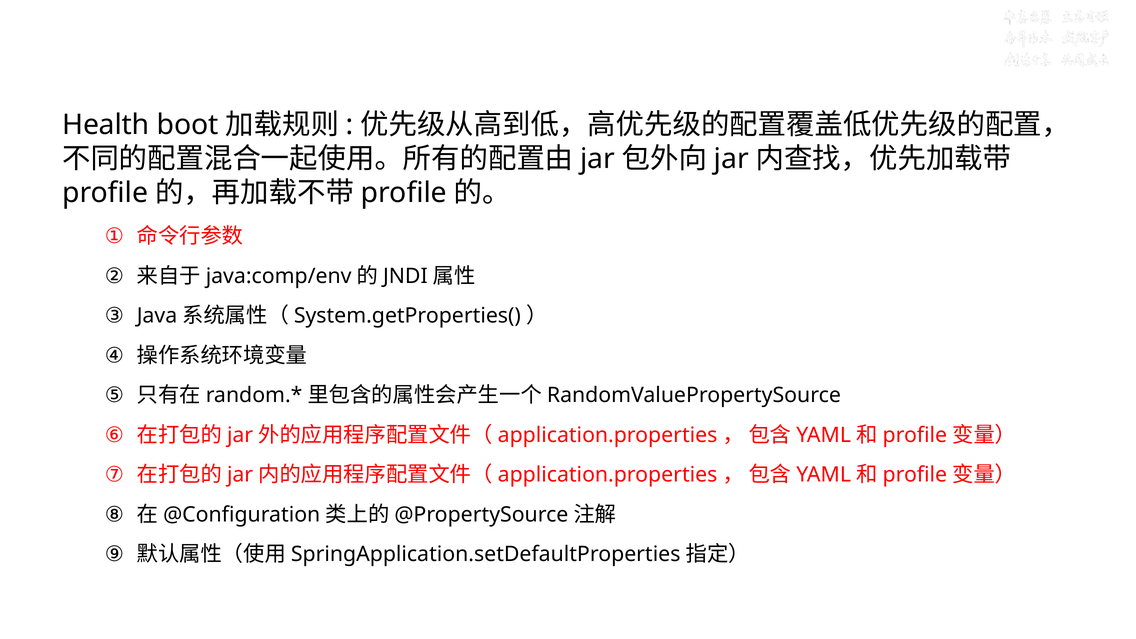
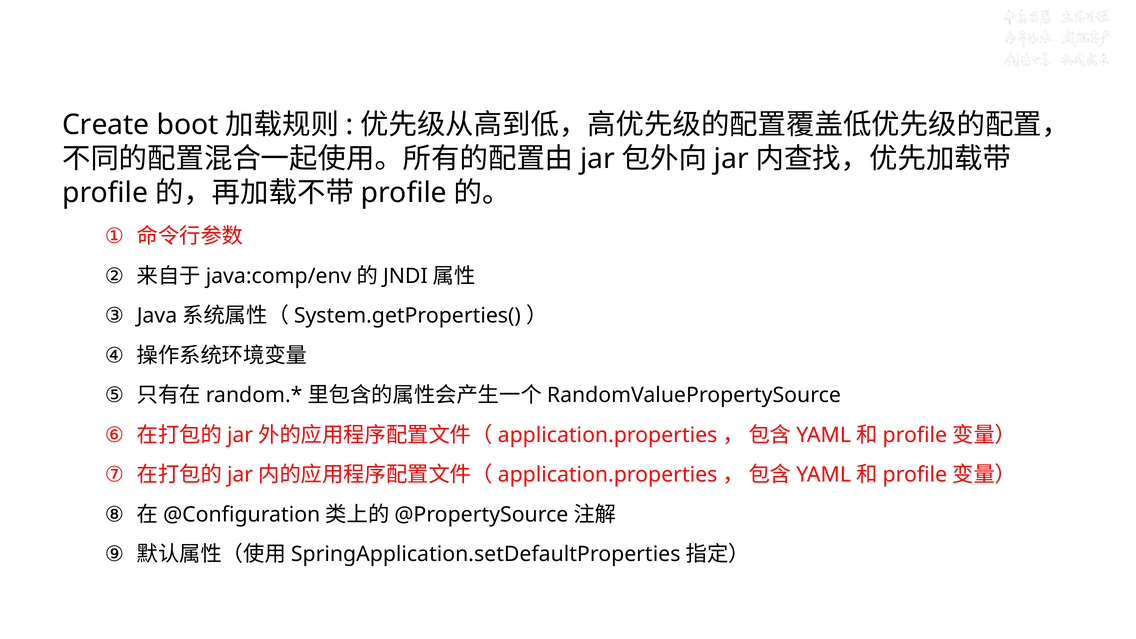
Health: Health -> Create (106, 125)
